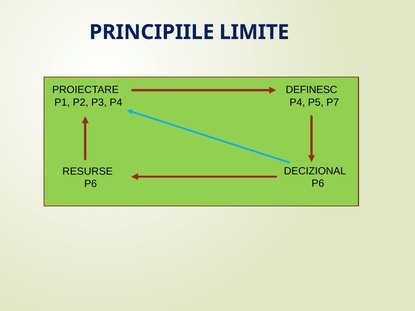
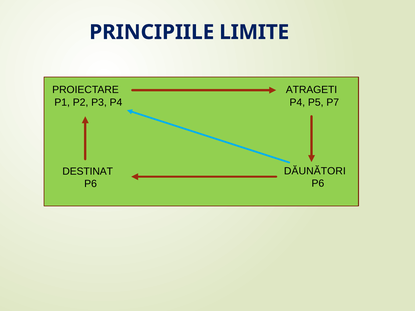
DEFINESC: DEFINESC -> ATRAGETI (312, 90)
DECIZIONAL: DECIZIONAL -> DĂUNĂTORI (315, 171)
RESURSE: RESURSE -> DESTINAT (88, 172)
